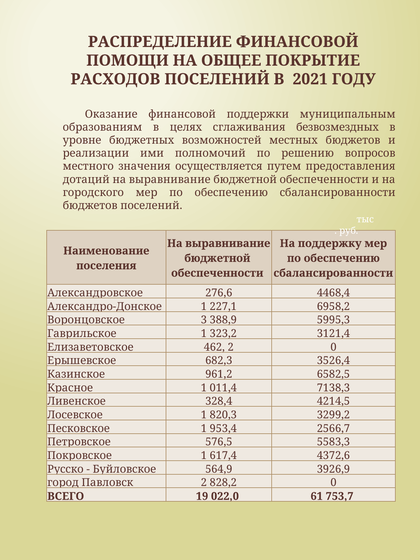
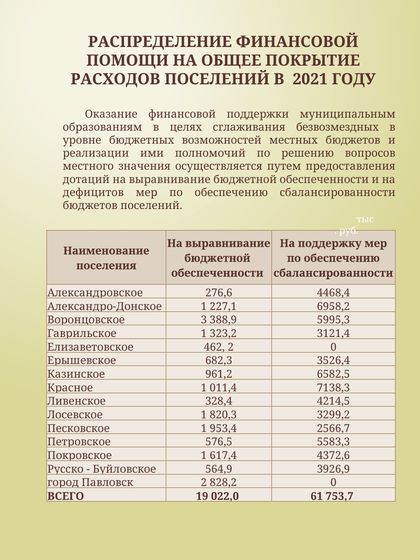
городского: городского -> дефицитов (93, 193)
